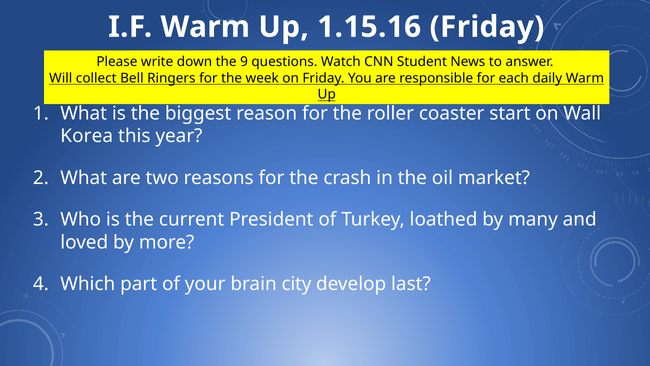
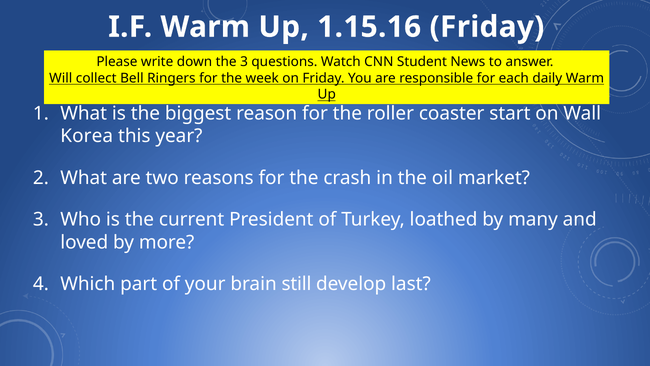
the 9: 9 -> 3 (244, 62)
city: city -> still (296, 284)
